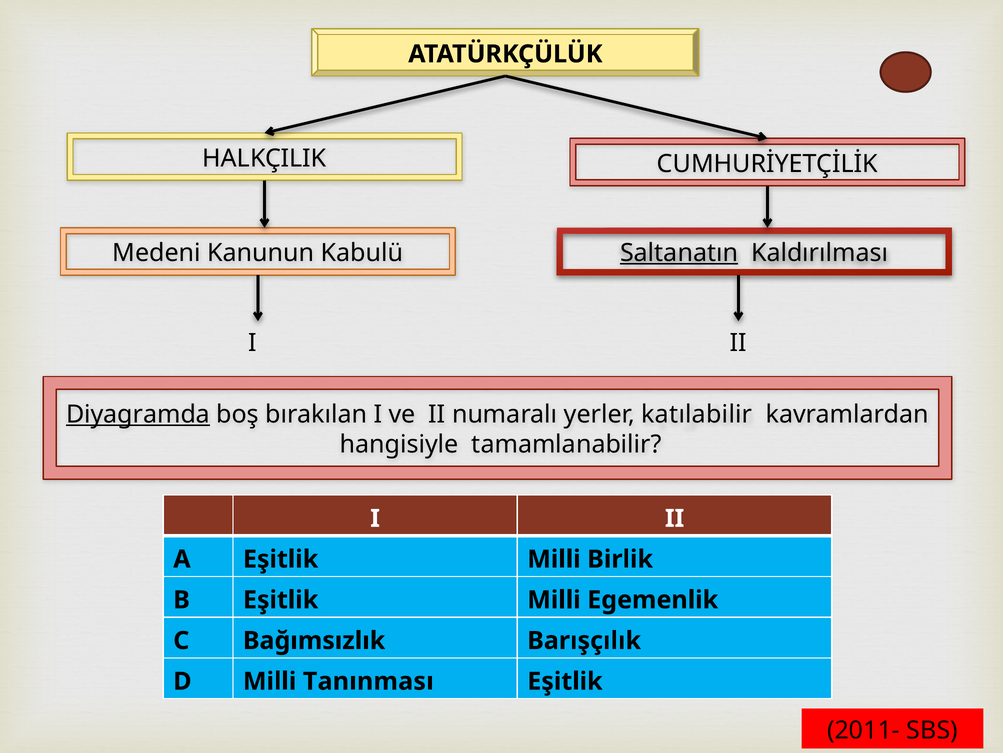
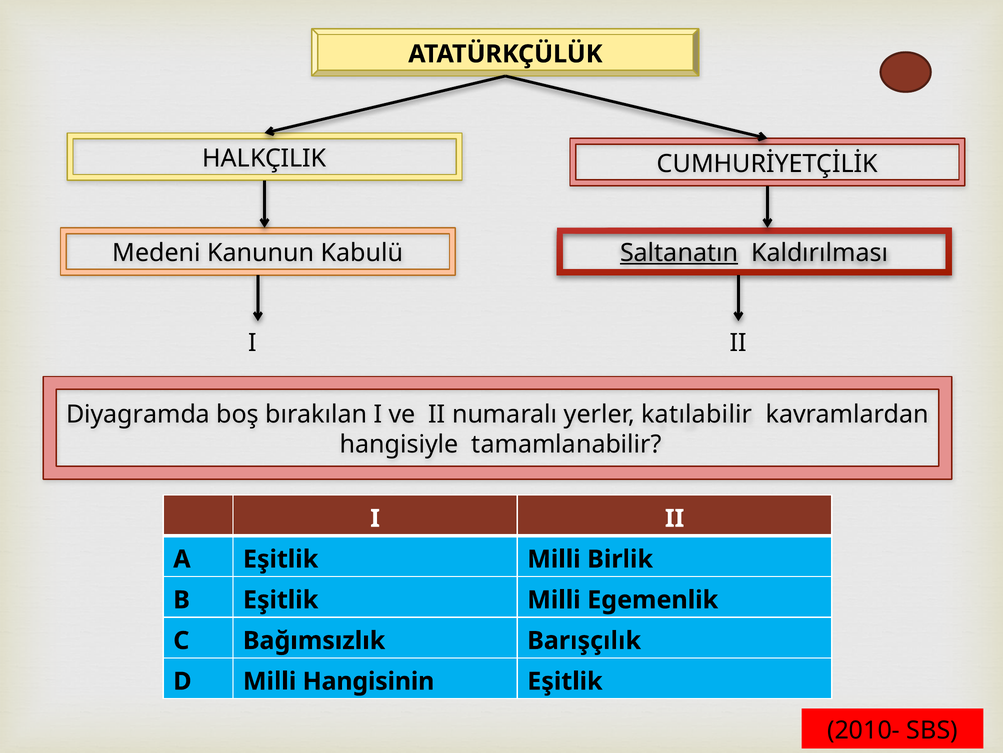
Diyagramda underline: present -> none (138, 414)
Tanınması: Tanınması -> Hangisinin (368, 681)
2011-: 2011- -> 2010- (864, 730)
